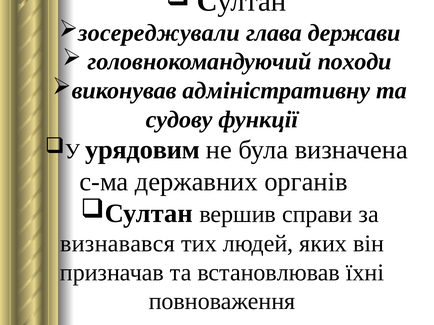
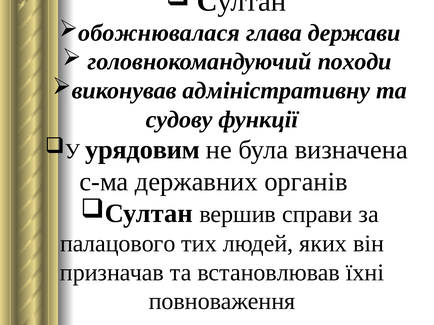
зосереджували: зосереджували -> обожнювалася (159, 33)
визнавався: визнавався -> палацового (118, 244)
